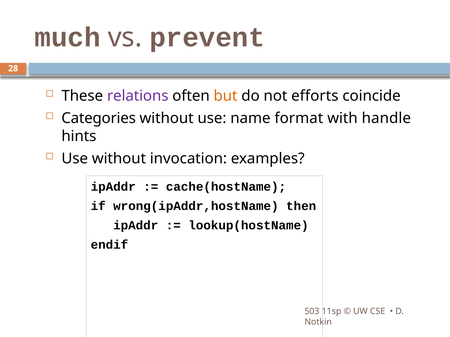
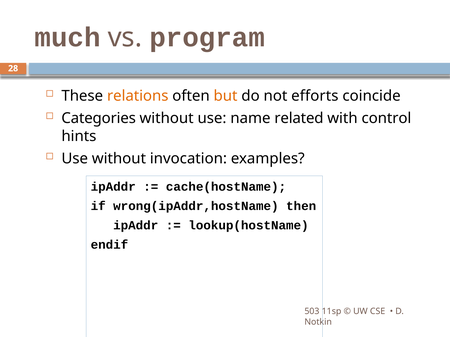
prevent: prevent -> program (207, 38)
relations colour: purple -> orange (138, 96)
format: format -> related (299, 118)
handle: handle -> control (386, 118)
